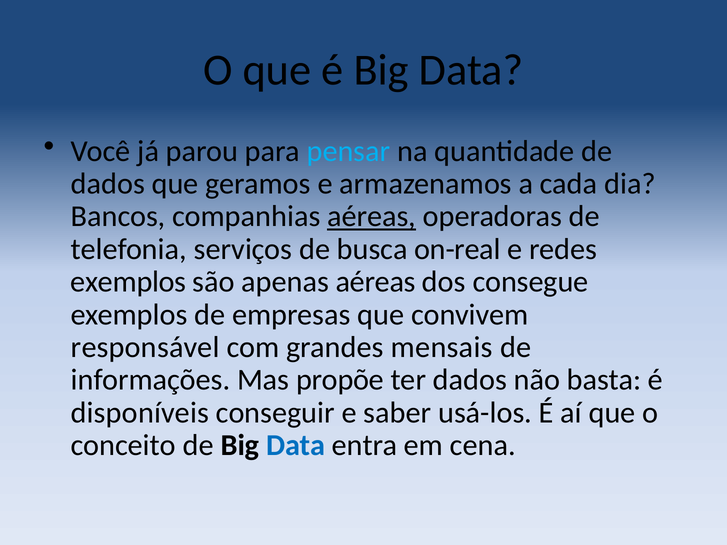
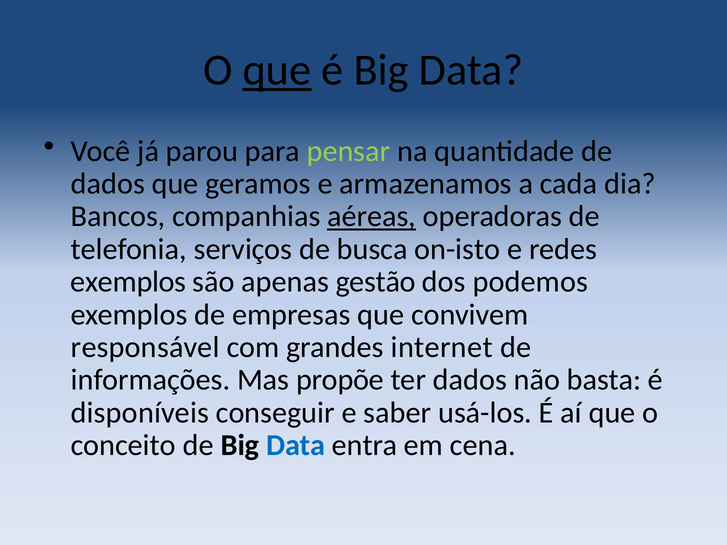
que underline: none -> present (277, 70)
pensar colour: light blue -> light green (348, 151)
on-real: on-real -> on-isto (457, 249)
apenas aéreas: aéreas -> gestão (376, 282)
consegue: consegue -> podemos (530, 282)
mensais: mensais -> internet (442, 347)
